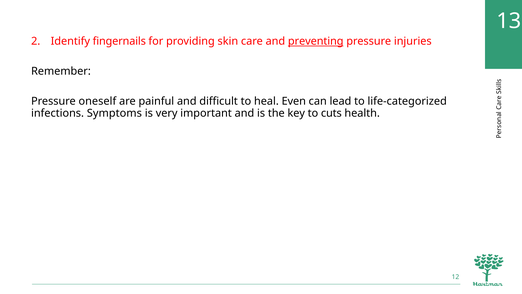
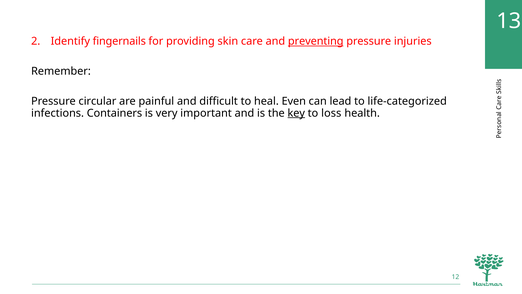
oneself: oneself -> circular (97, 101)
Symptoms: Symptoms -> Containers (114, 113)
key underline: none -> present (296, 113)
cuts: cuts -> loss (331, 113)
